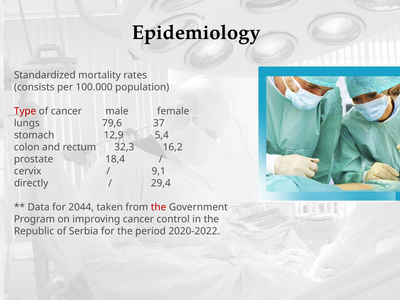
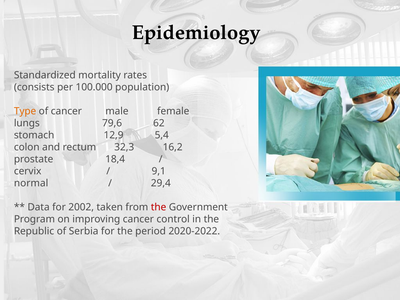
Type colour: red -> orange (25, 111)
37: 37 -> 62 (159, 123)
directly: directly -> normal (31, 183)
2044: 2044 -> 2002 (81, 207)
